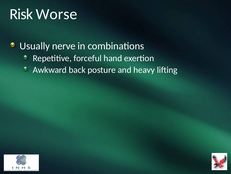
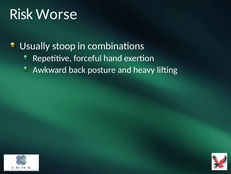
nerve: nerve -> stoop (64, 46)
